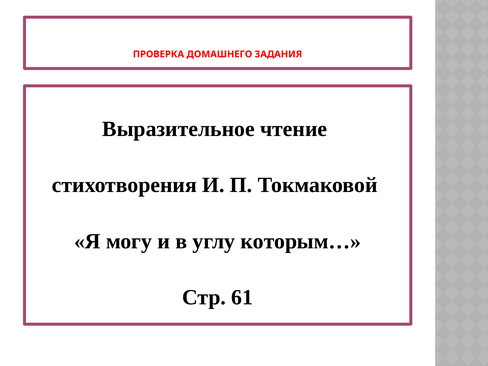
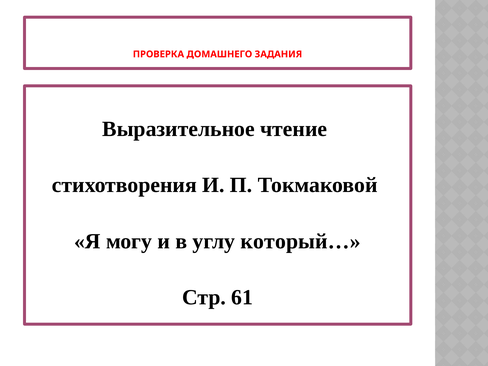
которым…: которым… -> который… (301, 241)
